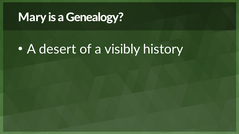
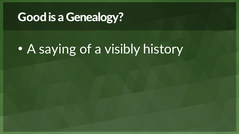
Mary: Mary -> Good (32, 17)
desert: desert -> saying (58, 49)
